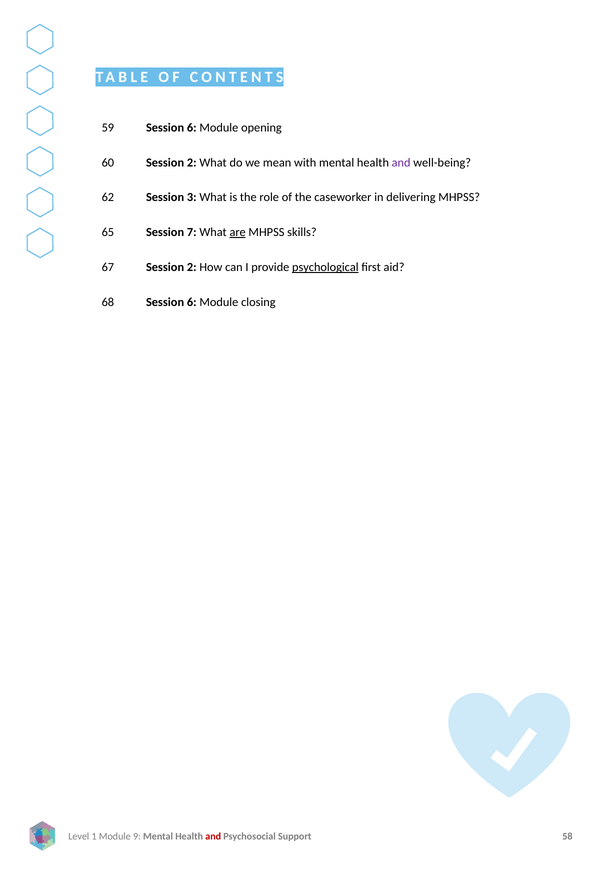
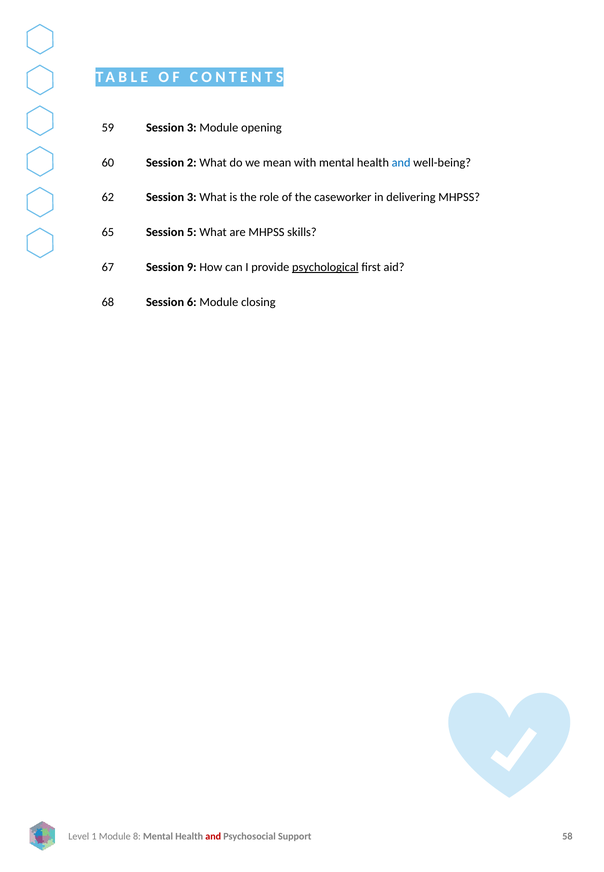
6: 6 -> 3 (192, 128)
and colour: purple -> blue (401, 163)
7: 7 -> 5 (192, 232)
are underline: present -> none (238, 232)
2: 2 -> 9 (192, 267)
9: 9 -> 8 (137, 837)
